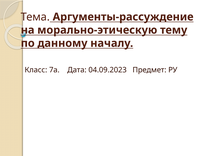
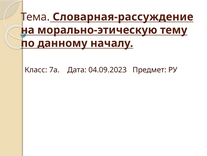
Аргументы-рассуждение: Аргументы-рассуждение -> Словарная-рассуждение (123, 17)
